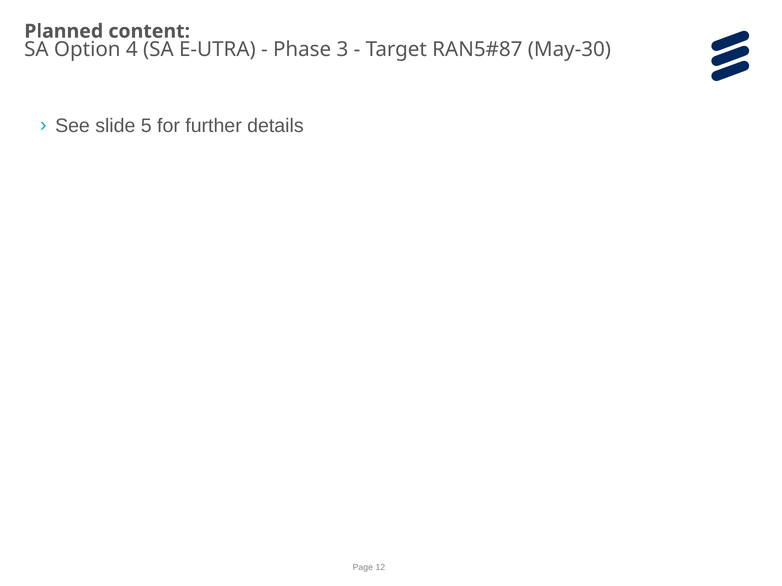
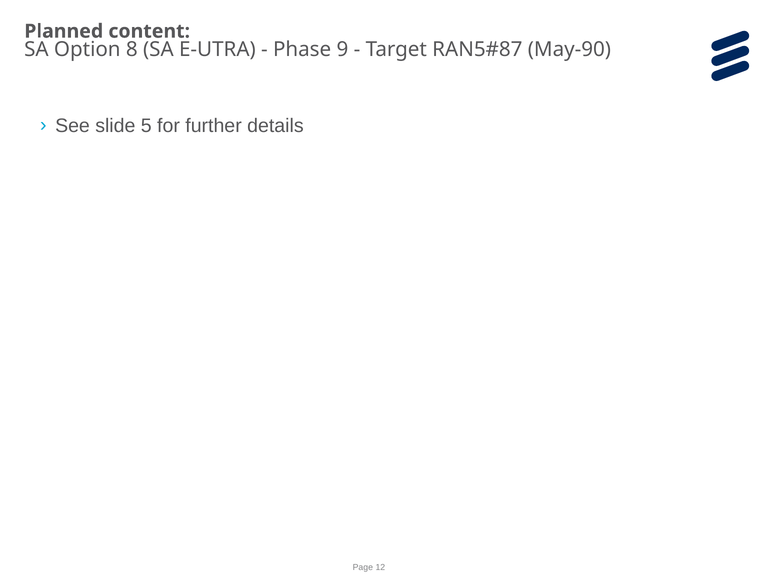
4: 4 -> 8 (132, 49)
3: 3 -> 9 (342, 49)
May-30: May-30 -> May-90 (569, 49)
